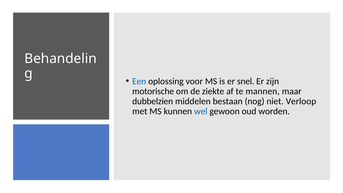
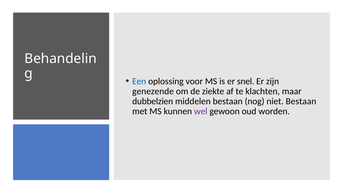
motorische: motorische -> genezende (153, 91)
mannen: mannen -> klachten (263, 91)
niet Verloop: Verloop -> Bestaan (301, 101)
wel colour: blue -> purple (201, 111)
